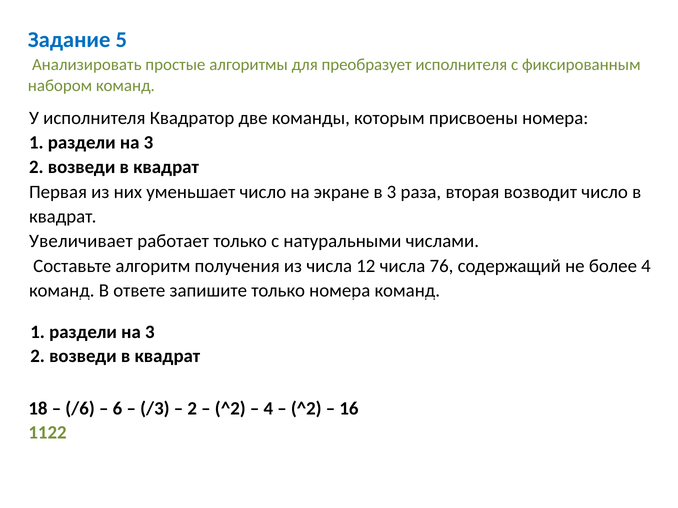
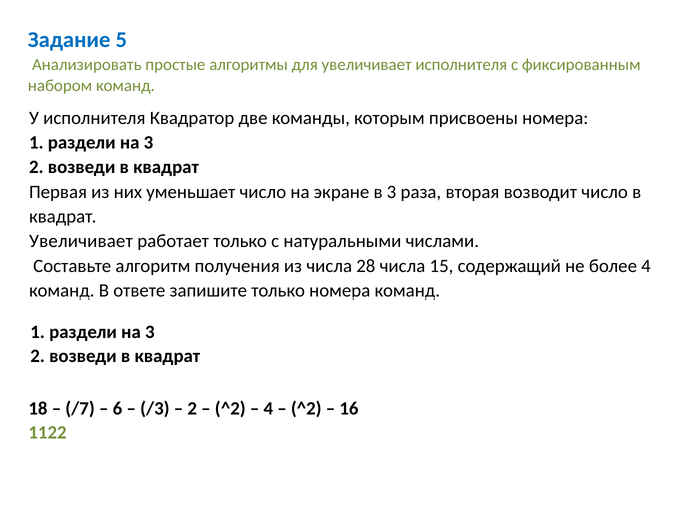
для преобразует: преобразует -> увеличивает (367, 65)
12: 12 -> 28 (366, 266)
76: 76 -> 15 (441, 266)
/6: /6 -> /7 (80, 409)
